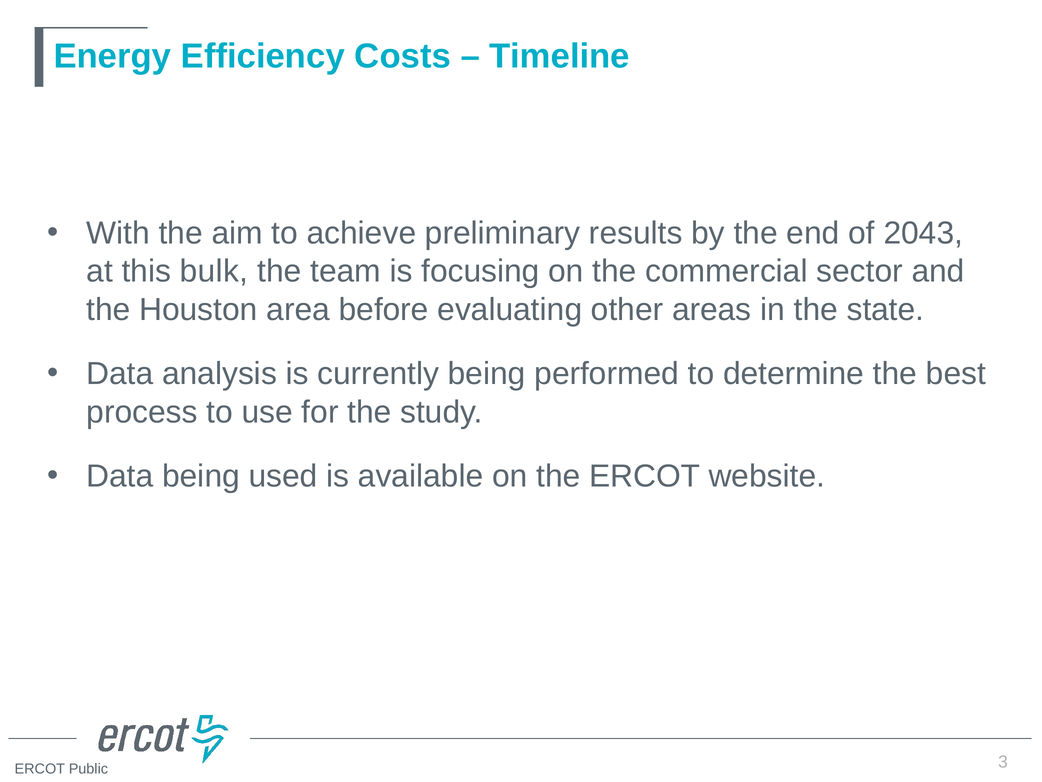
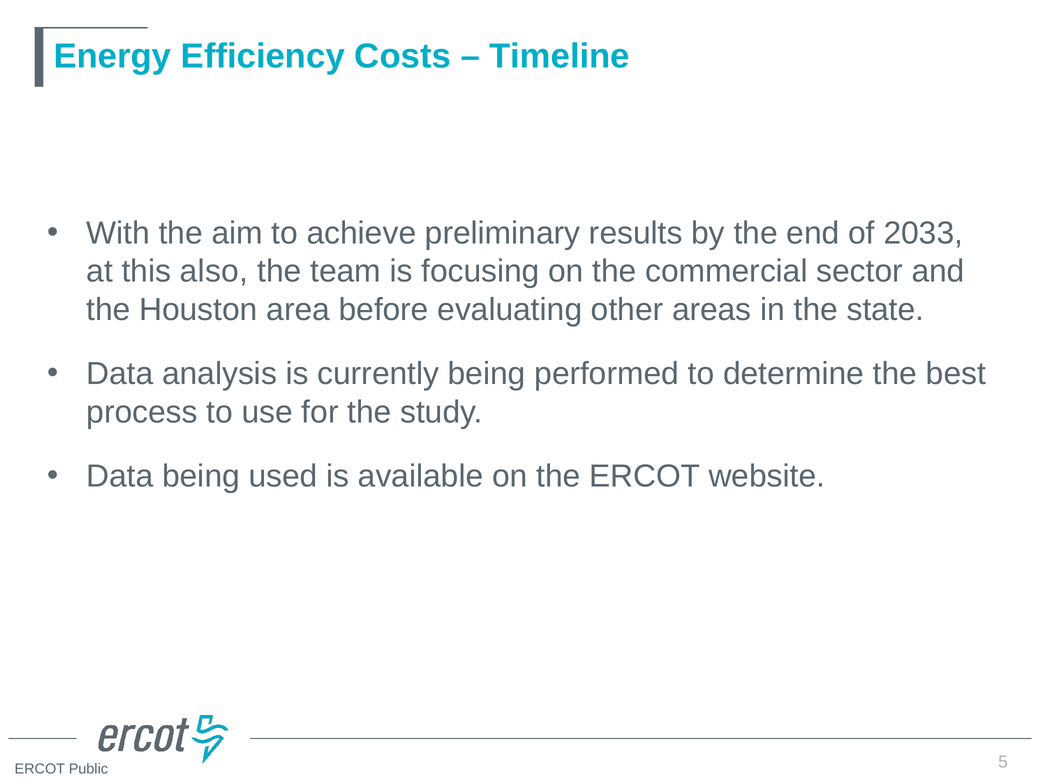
2043: 2043 -> 2033 (923, 233)
bulk: bulk -> also (214, 271)
3: 3 -> 5 (1003, 761)
